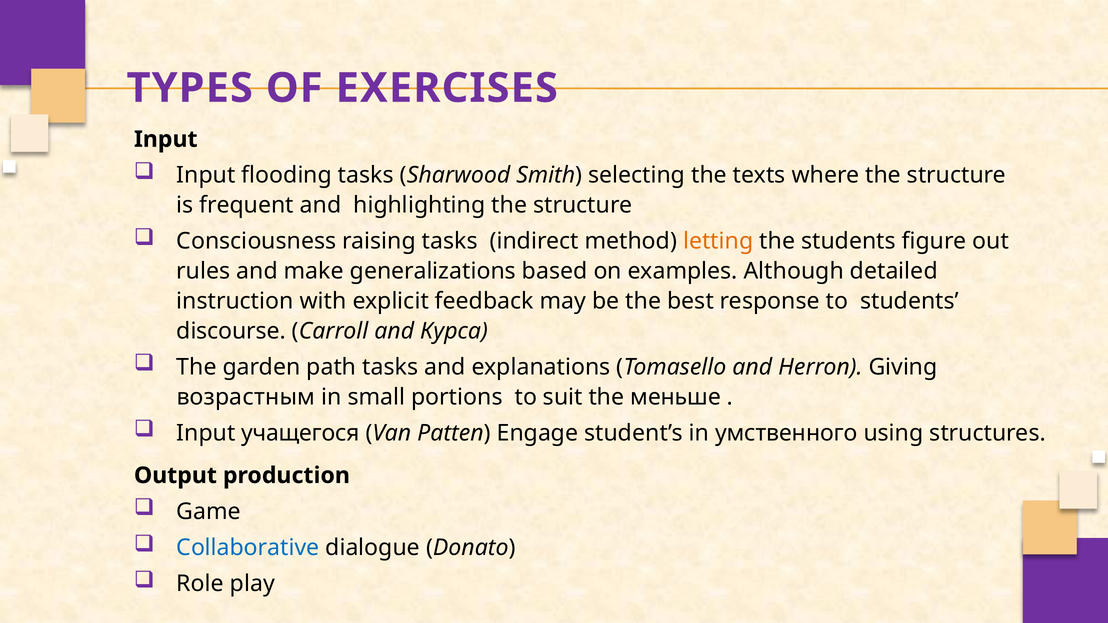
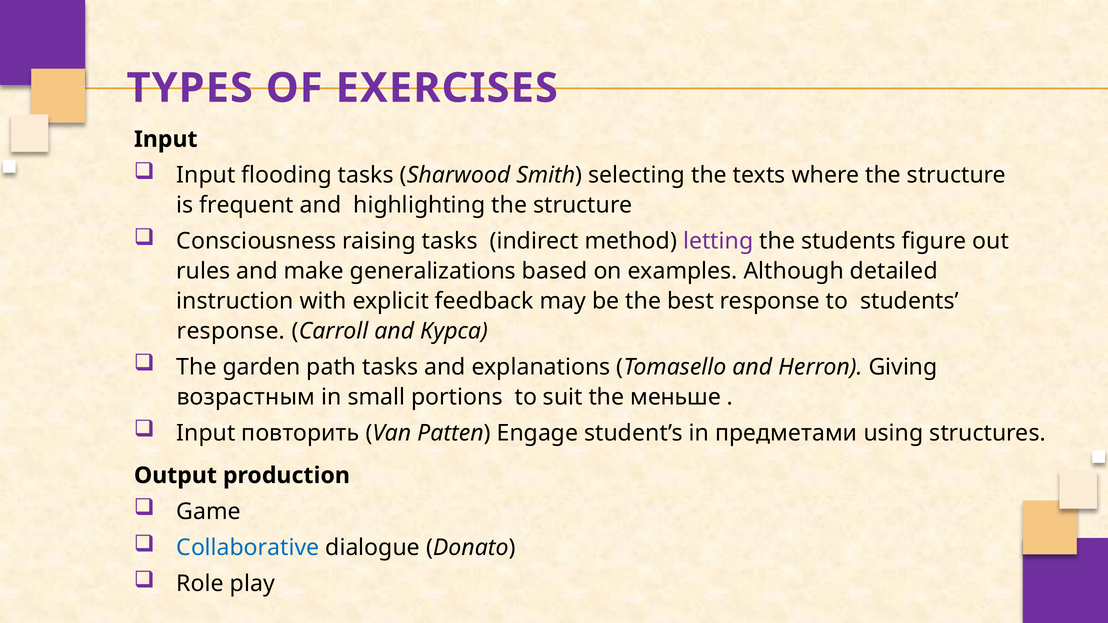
letting colour: orange -> purple (718, 241)
discourse: discourse -> response (231, 331)
учащегося: учащегося -> повторить (300, 433)
умственного: умственного -> предметами (786, 433)
